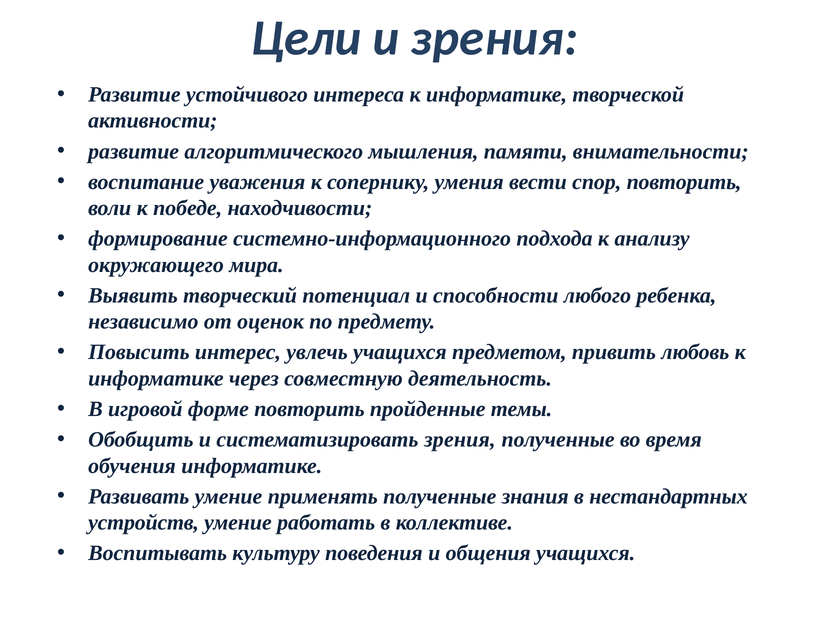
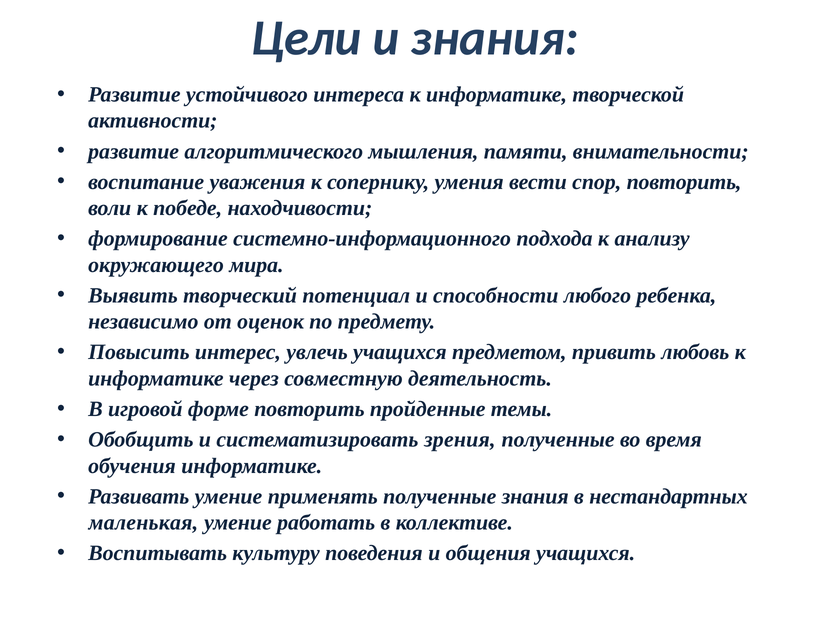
и зрения: зрения -> знания (495, 38)
устройств: устройств -> маленькая (143, 523)
